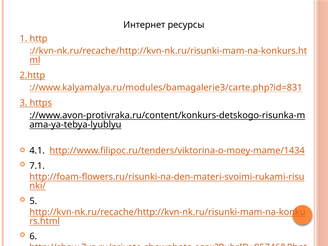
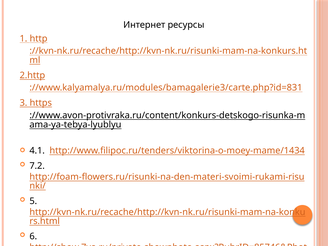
7.1: 7.1 -> 7.2 (37, 166)
